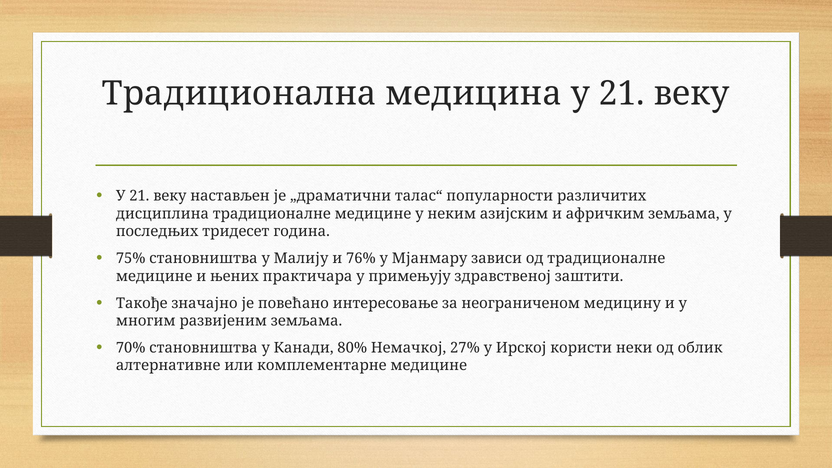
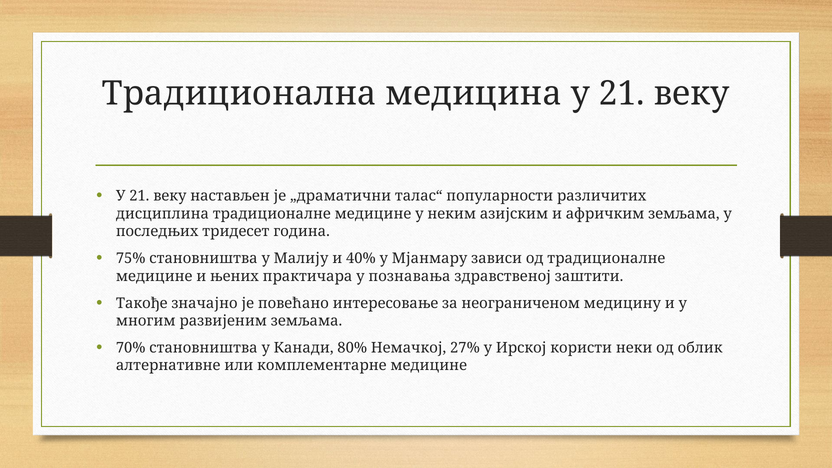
76%: 76% -> 40% (361, 258)
примењују: примењују -> познавања (409, 276)
